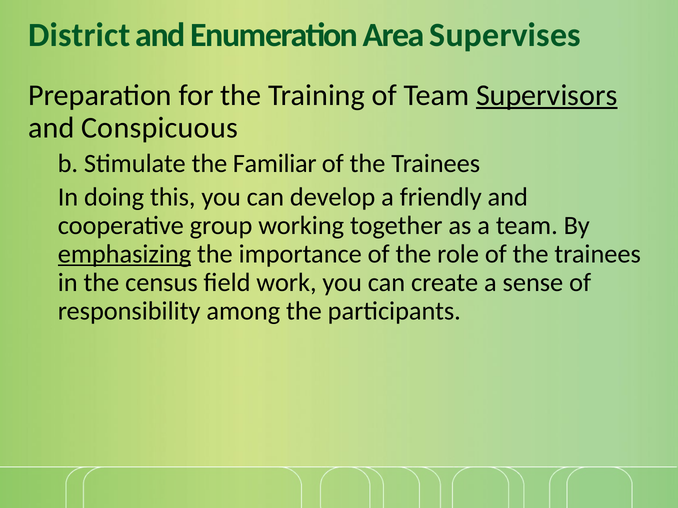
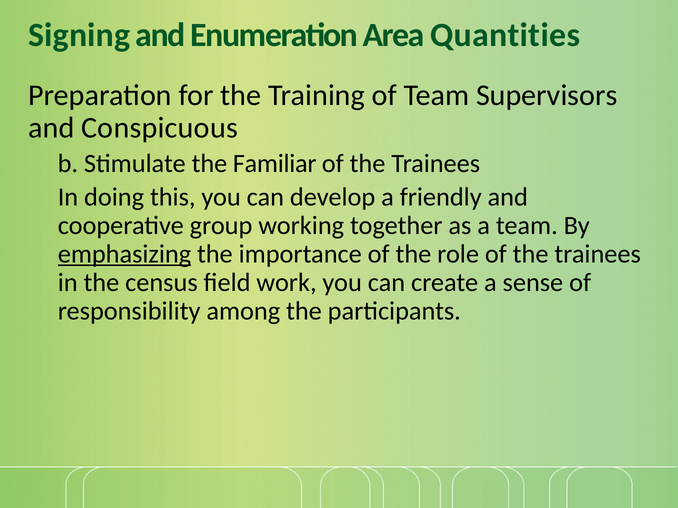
District: District -> Signing (79, 35)
Supervises: Supervises -> Quantities (505, 35)
Supervisors underline: present -> none (547, 95)
